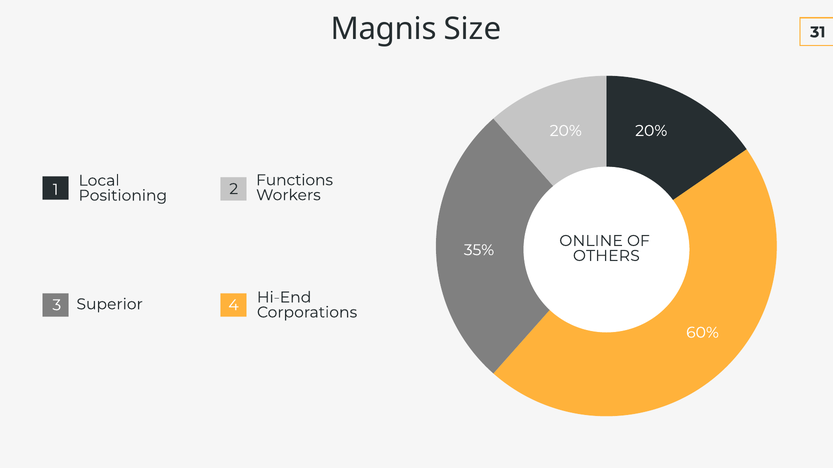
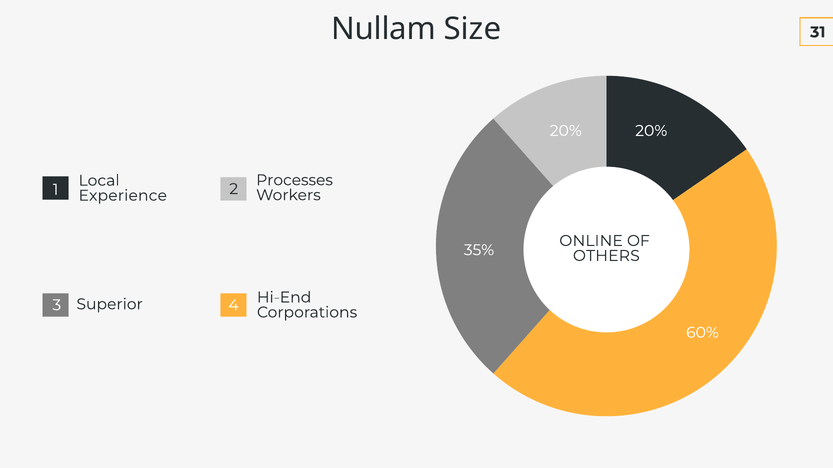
Magnis: Magnis -> Nullam (384, 29)
Functions: Functions -> Processes (294, 180)
Positioning: Positioning -> Experience (123, 196)
